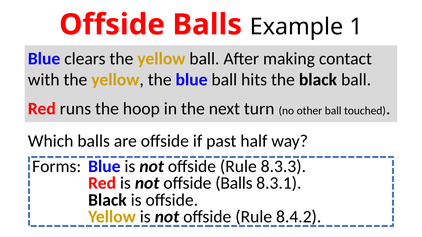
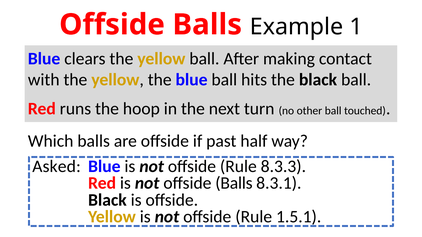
Forms: Forms -> Asked (57, 167)
8.4.2: 8.4.2 -> 1.5.1 (299, 217)
